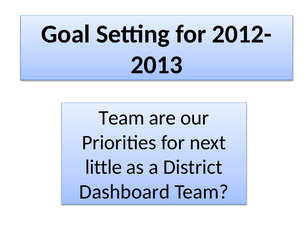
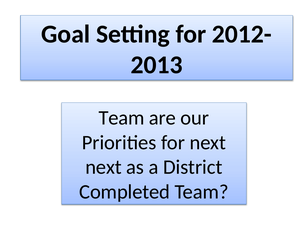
little: little -> next (103, 167)
Dashboard: Dashboard -> Completed (125, 192)
